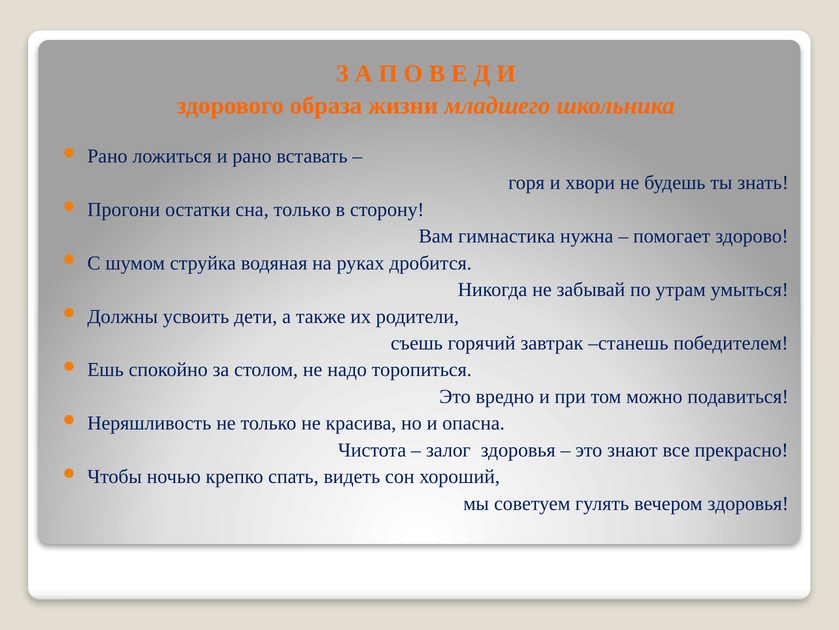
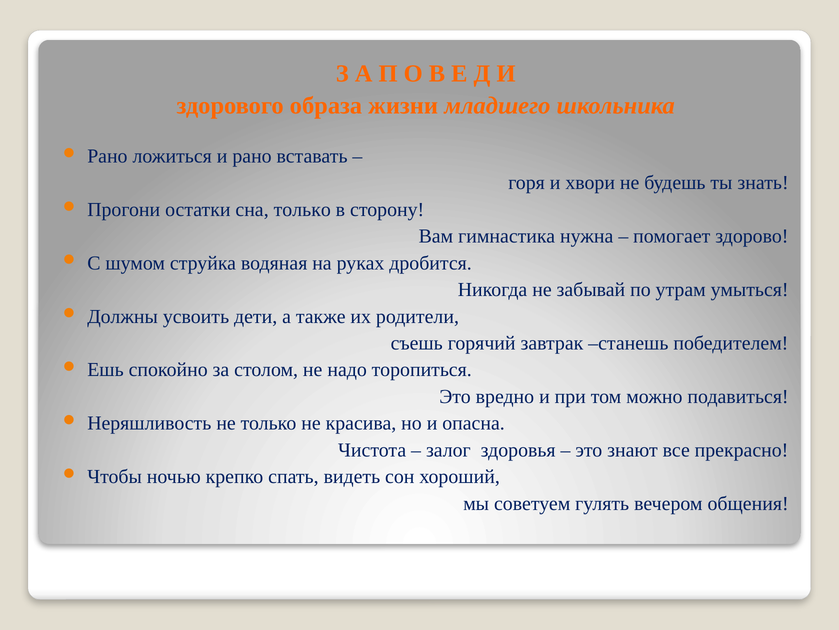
вечером здоровья: здоровья -> общения (748, 503)
